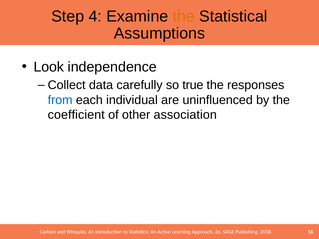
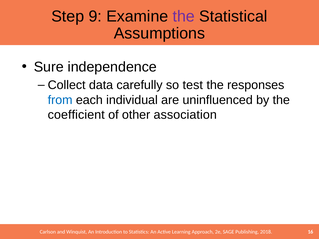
4: 4 -> 9 (95, 16)
the colour: orange -> purple (184, 16)
Look: Look -> Sure (49, 67)
true: true -> test (193, 85)
